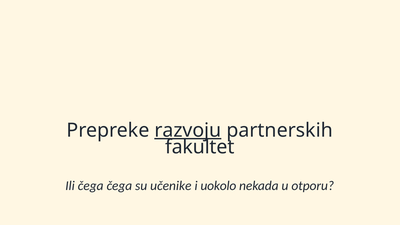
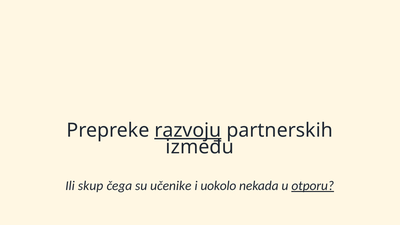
fakultet: fakultet -> između (200, 147)
Ili čega: čega -> skup (91, 186)
otporu underline: none -> present (313, 186)
